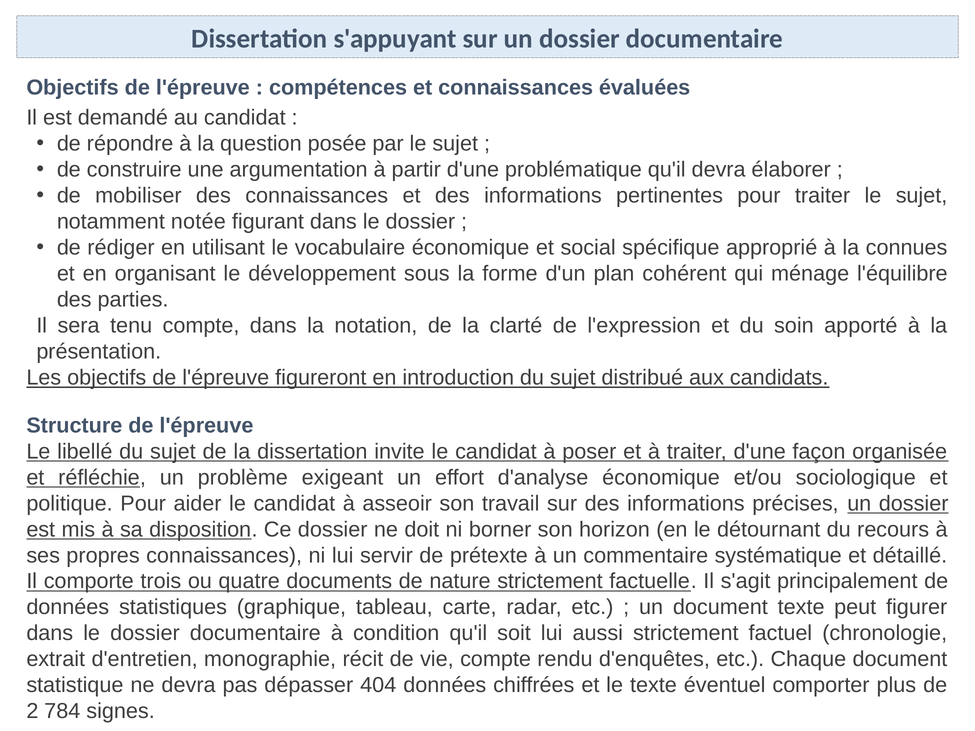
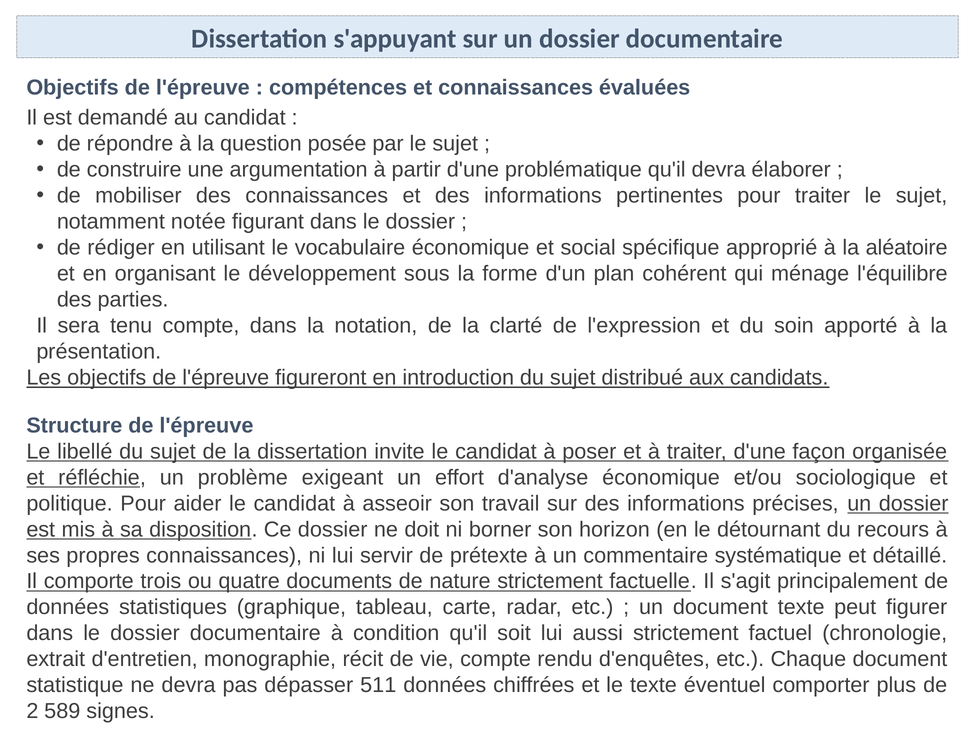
connues: connues -> aléatoire (907, 248)
404: 404 -> 511 (378, 685)
784: 784 -> 589 (62, 711)
